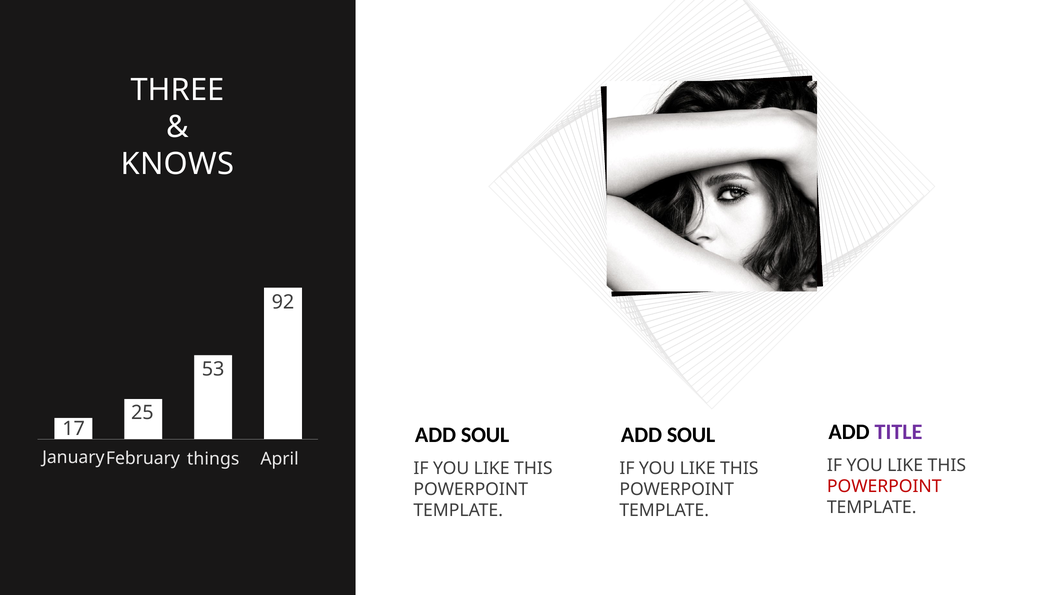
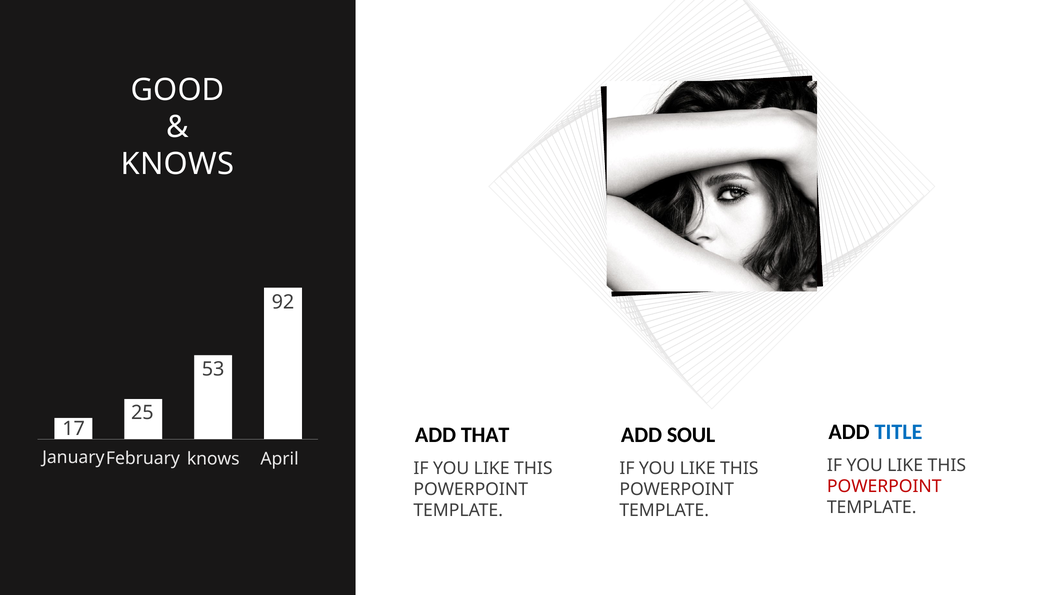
THREE: THREE -> GOOD (178, 90)
TITLE colour: purple -> blue (898, 432)
SOUL: SOUL -> THAT (485, 435)
things: things -> knows (213, 459)
